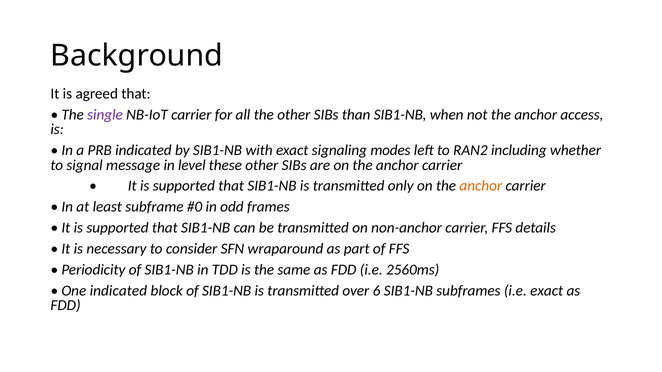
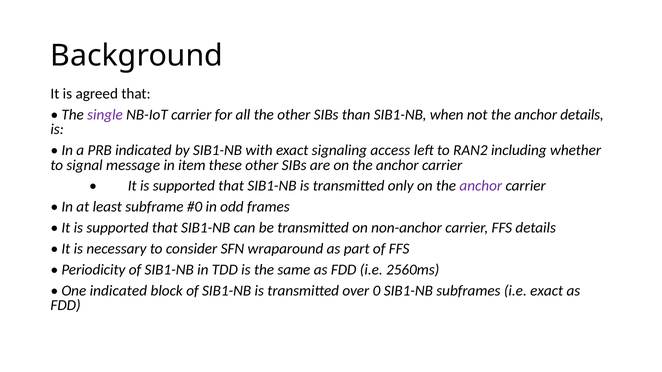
anchor access: access -> details (582, 115)
modes: modes -> access (390, 150)
level: level -> item (192, 165)
anchor colour: orange -> purple (481, 186)
6: 6 -> 0 (377, 291)
